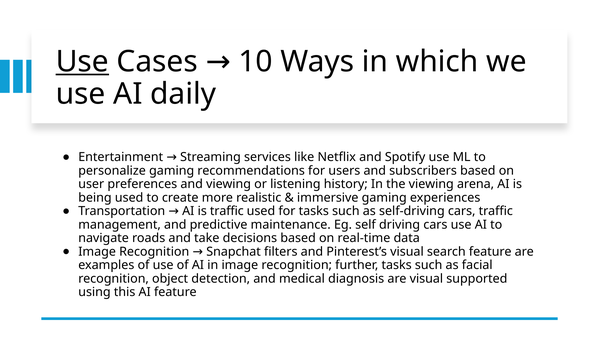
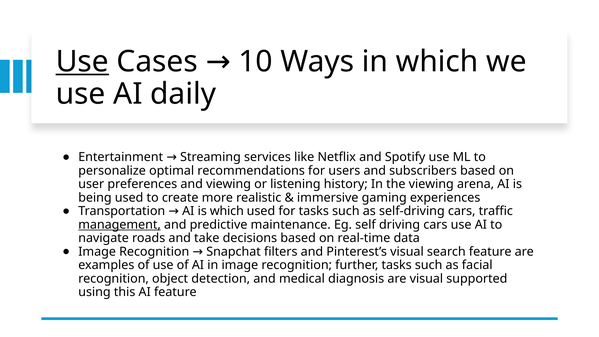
personalize gaming: gaming -> optimal (172, 171)
is traffic: traffic -> which (227, 211)
management underline: none -> present (120, 225)
